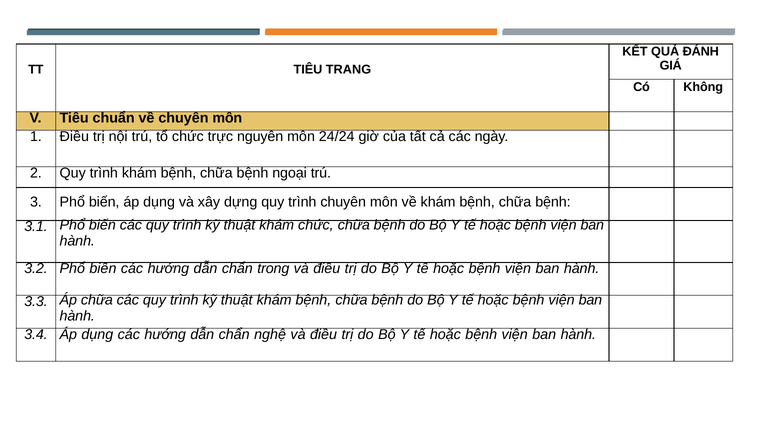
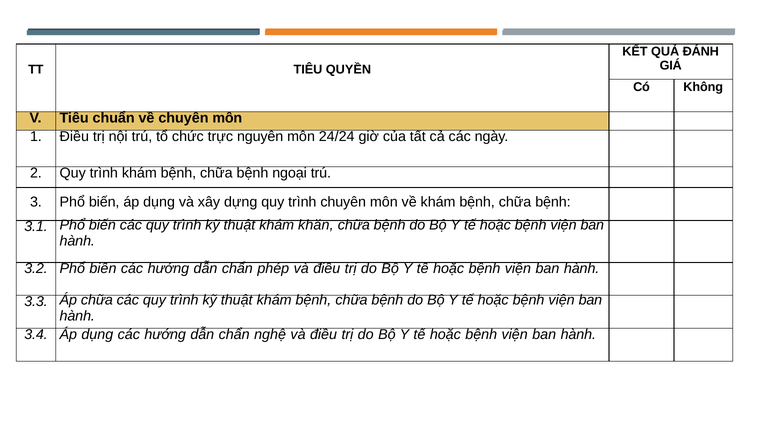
TRANG: TRANG -> QUYỀN (348, 69)
khám chức: chức -> khăn (316, 225)
trong: trong -> phép (273, 269)
